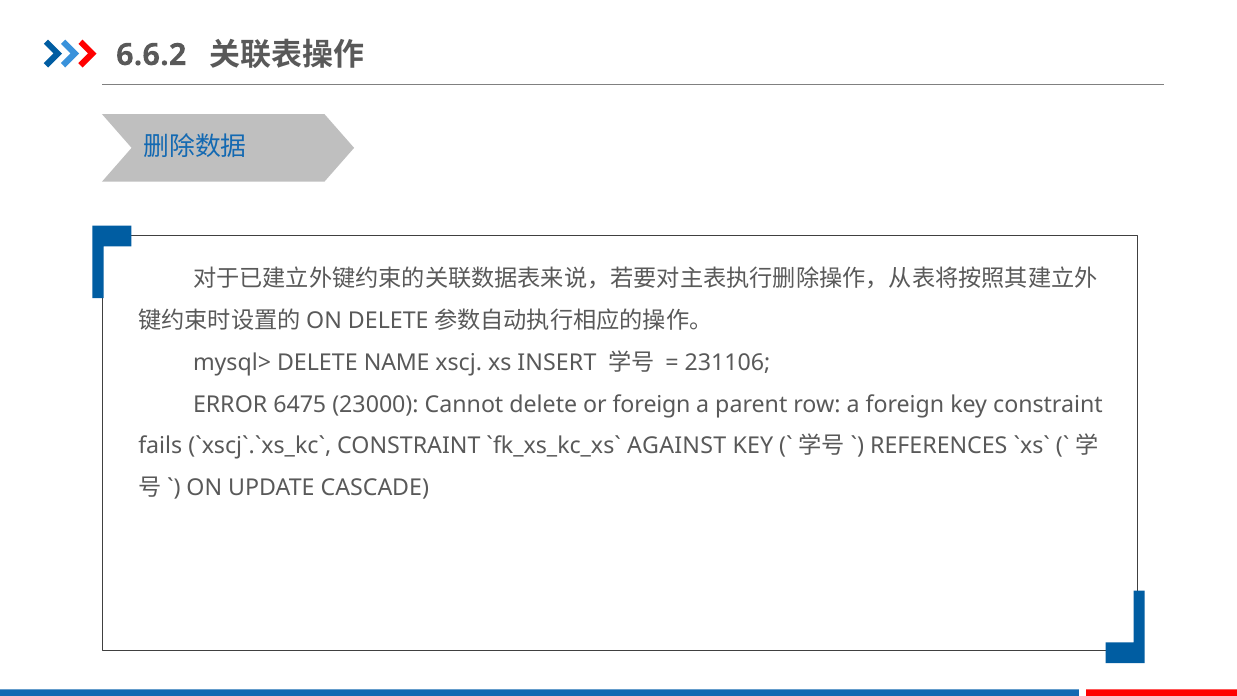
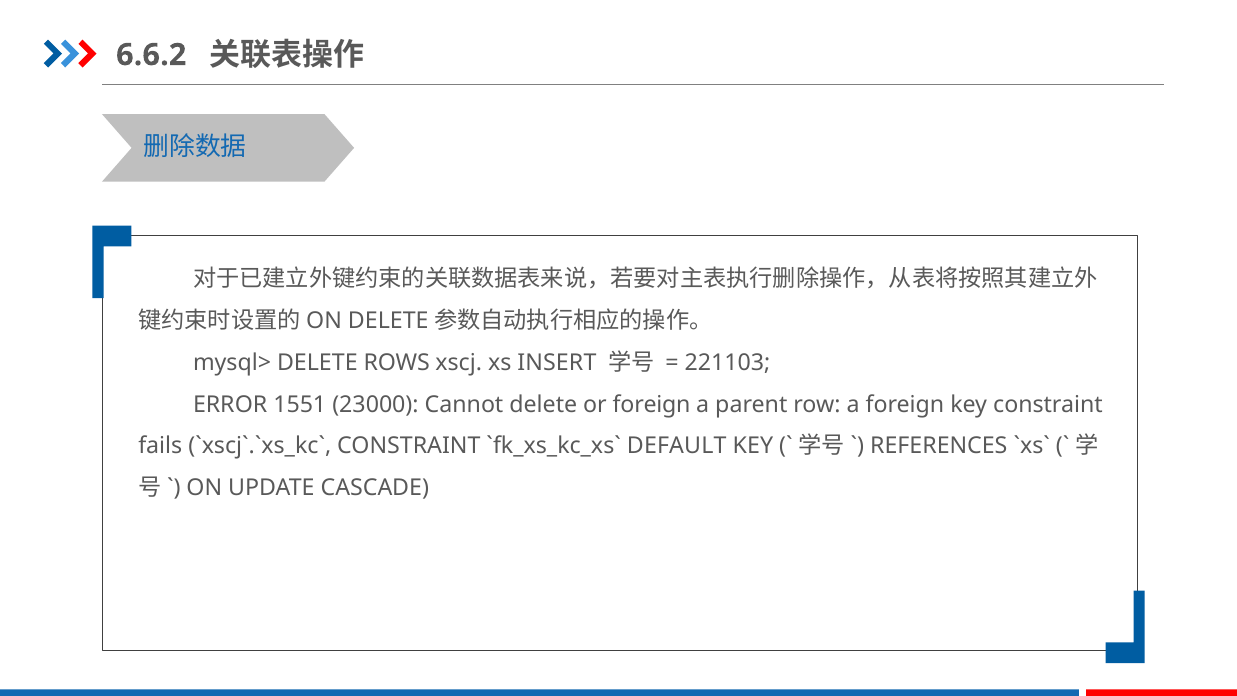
NAME: NAME -> ROWS (397, 363)
231106: 231106 -> 221103 (727, 363)
6475: 6475 -> 1551 (300, 405)
AGAINST: AGAINST -> DEFAULT (677, 446)
